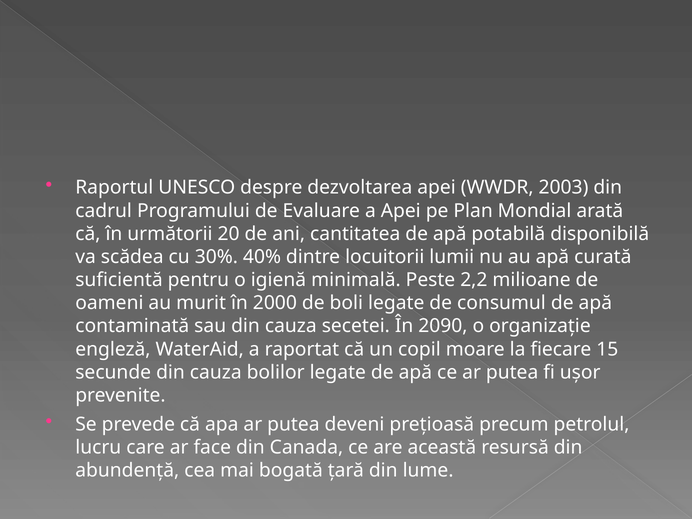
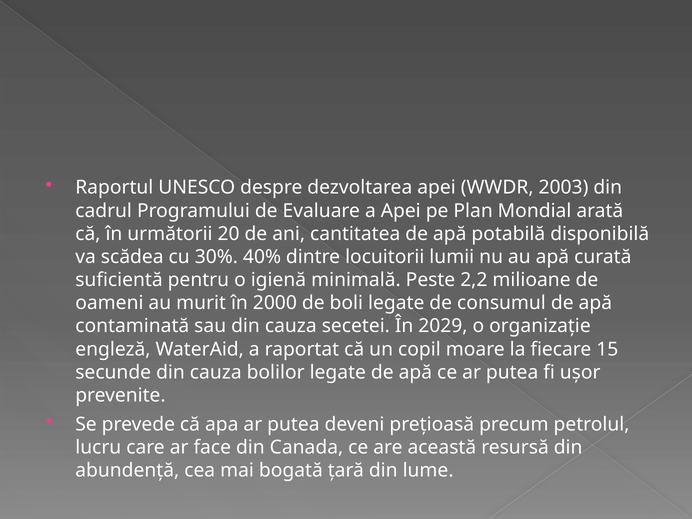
2090: 2090 -> 2029 (443, 326)
